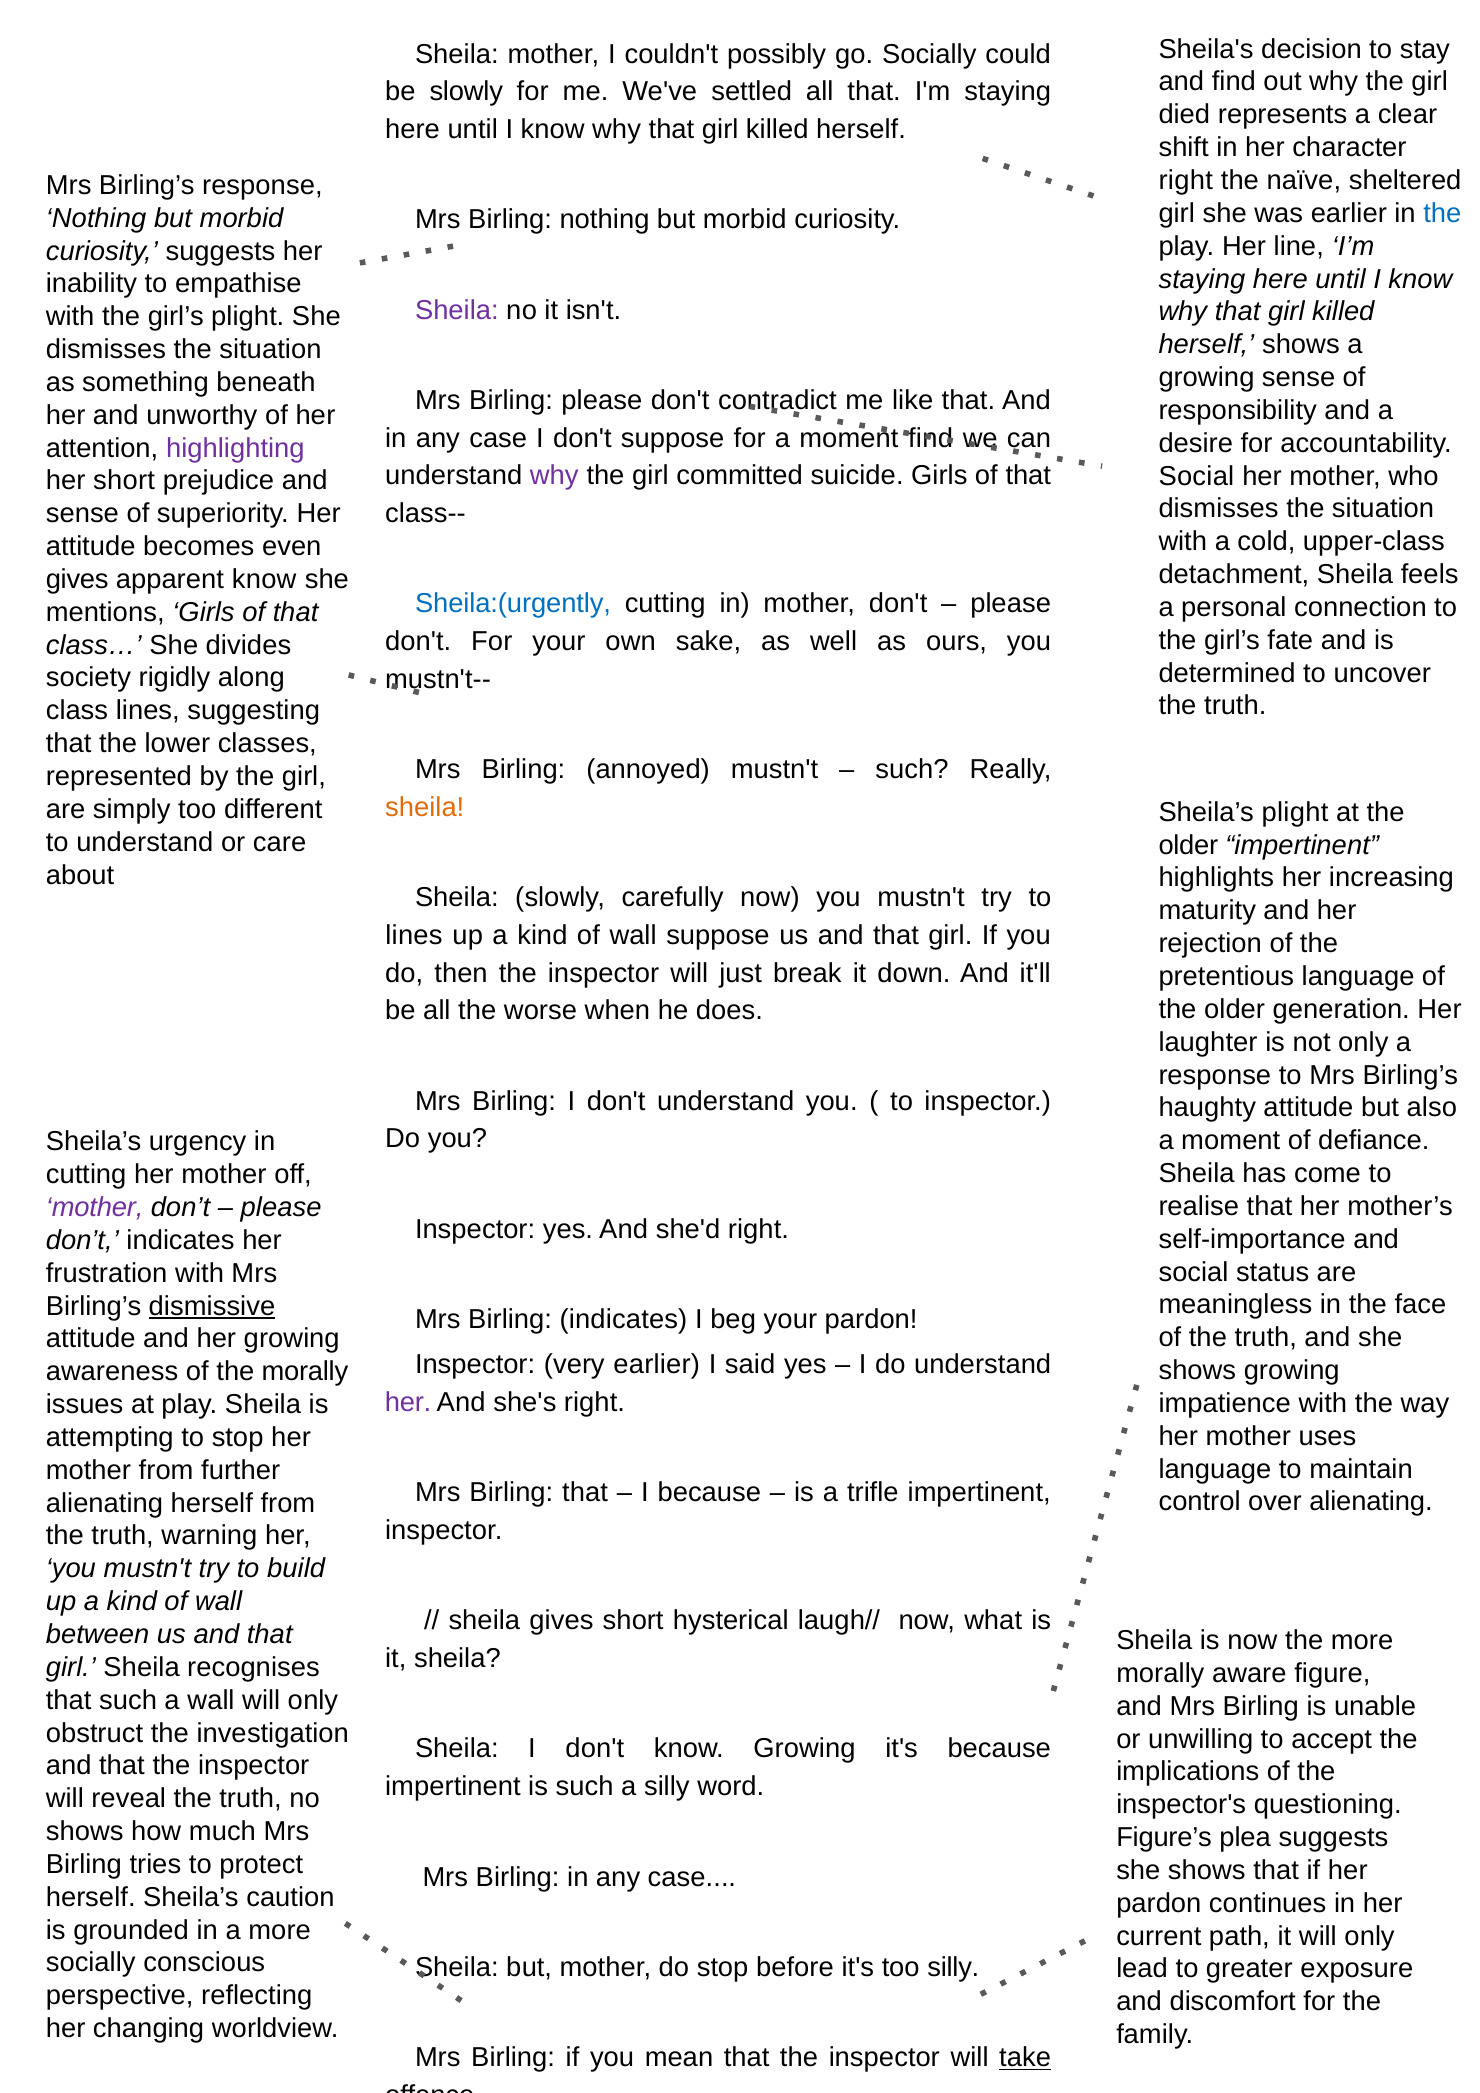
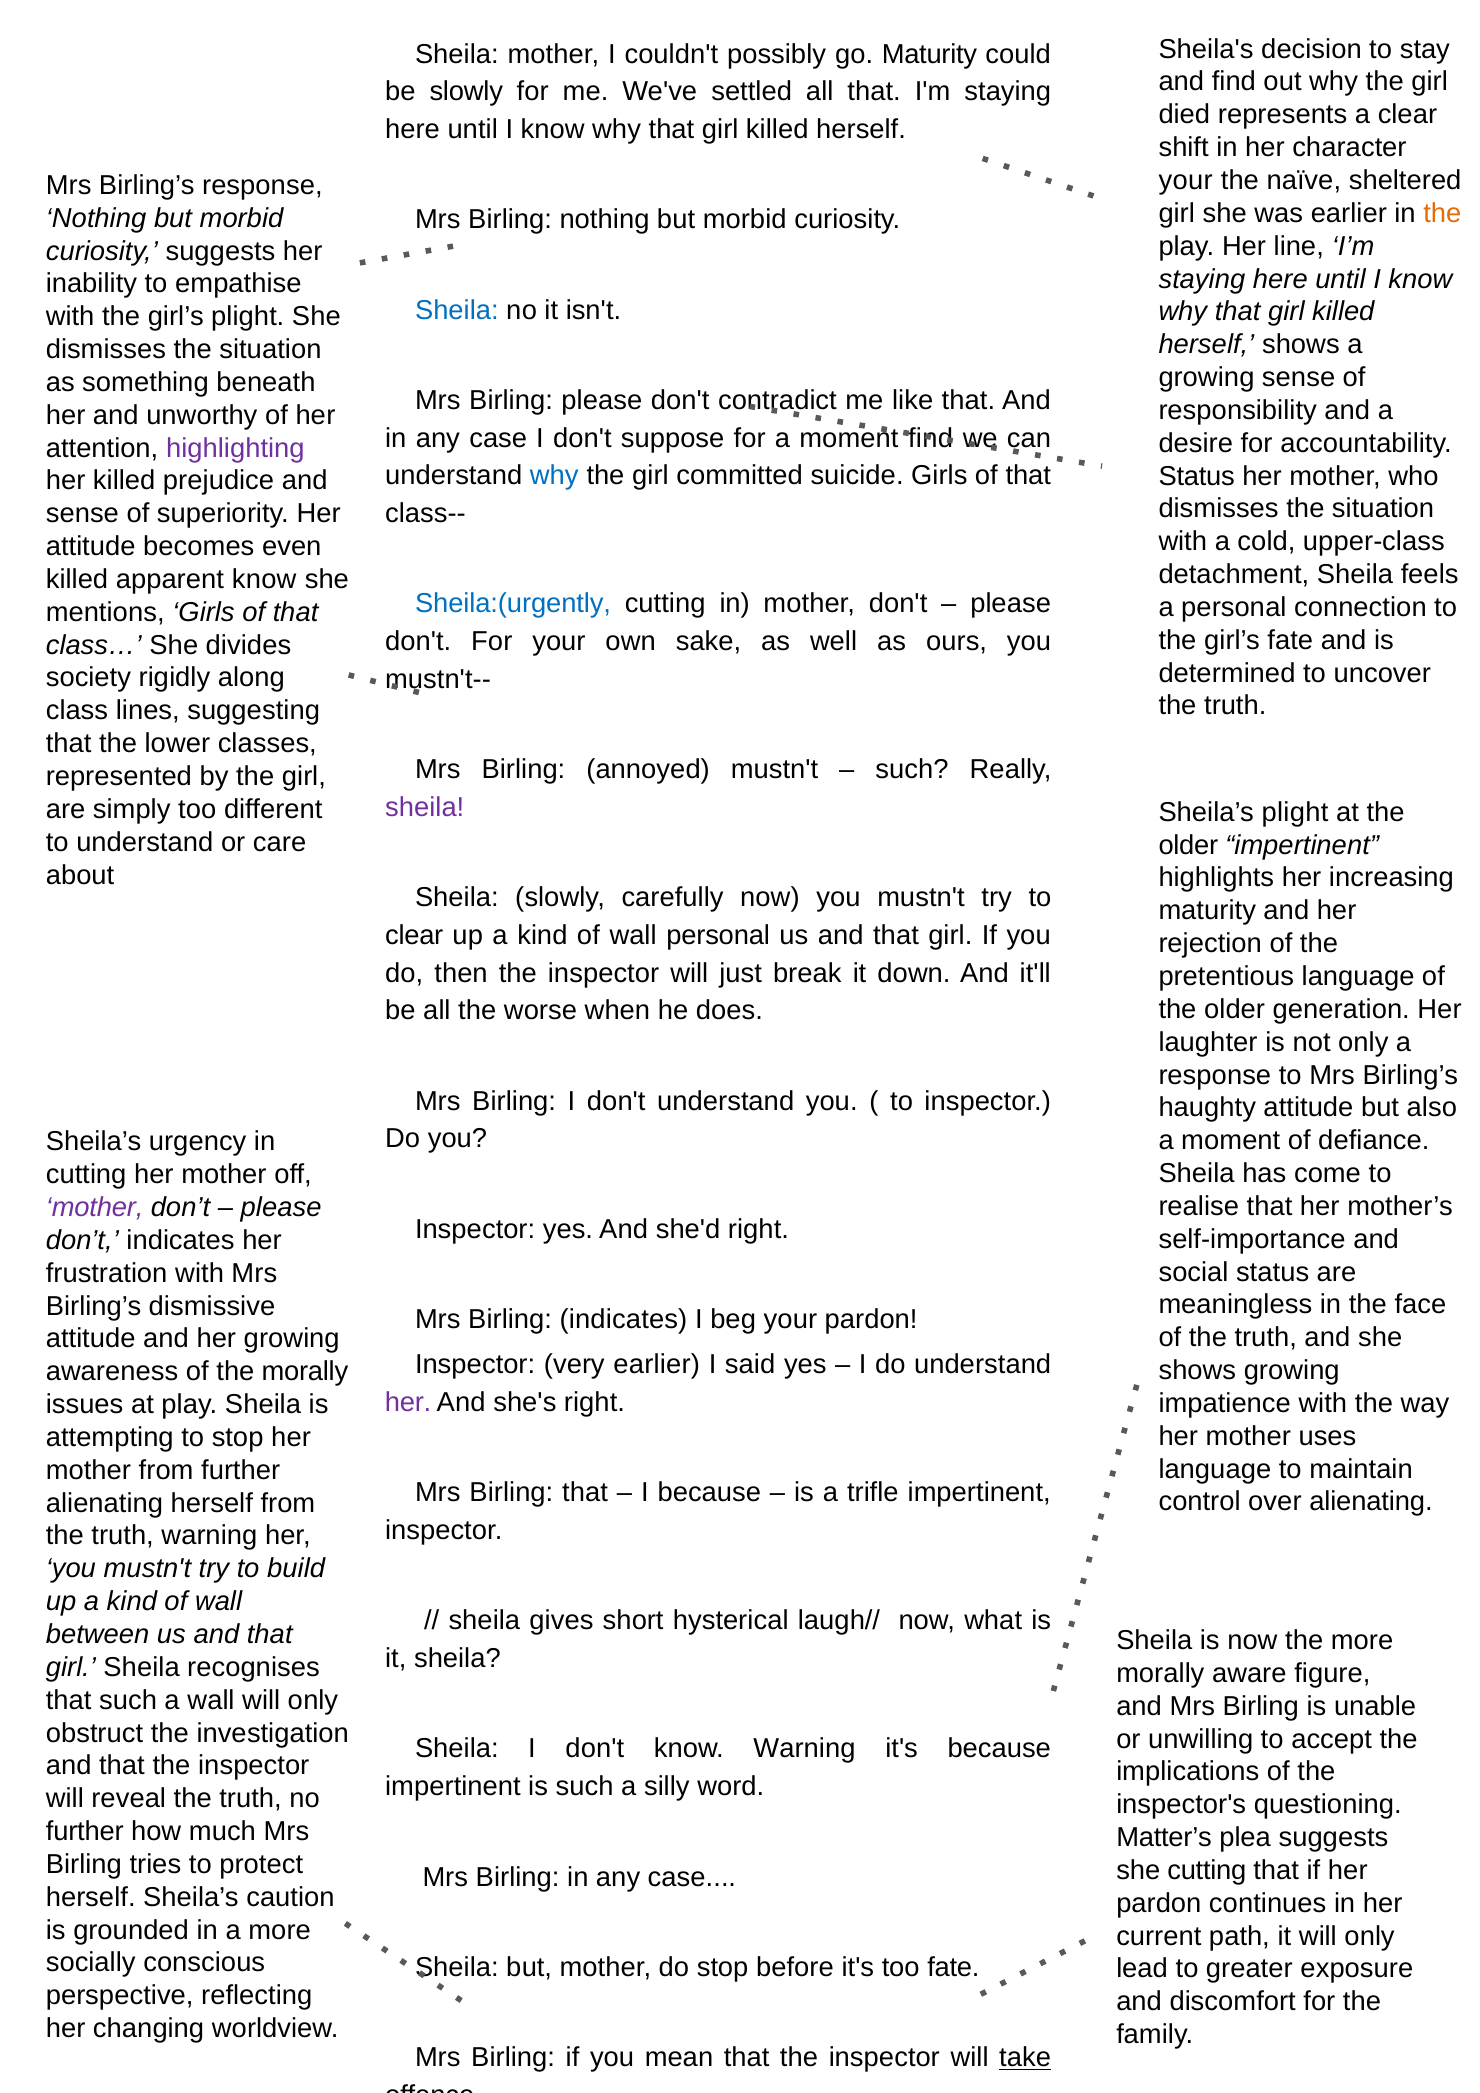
go Socially: Socially -> Maturity (929, 54)
right: right -> your (1186, 180)
the colour: blue -> orange (1442, 213)
Sheila colour: purple -> blue (457, 310)
why colour: purple -> blue (554, 476)
Social: Social -> Status (1197, 476)
her short: short -> killed (124, 481)
gives: gives -> killed (77, 579)
sheila colour: orange -> purple (425, 807)
lines: lines -> clear (414, 936)
wall suppose: suppose -> personal (718, 936)
dismissive underline: present -> none (212, 1306)
know Growing: Growing -> Warning (804, 1749)
shows: shows -> further (85, 1832)
Figure’s: Figure’s -> Matter’s (1164, 1838)
shows: shows -> cutting (1207, 1871)
too silly: silly -> fate (953, 1968)
